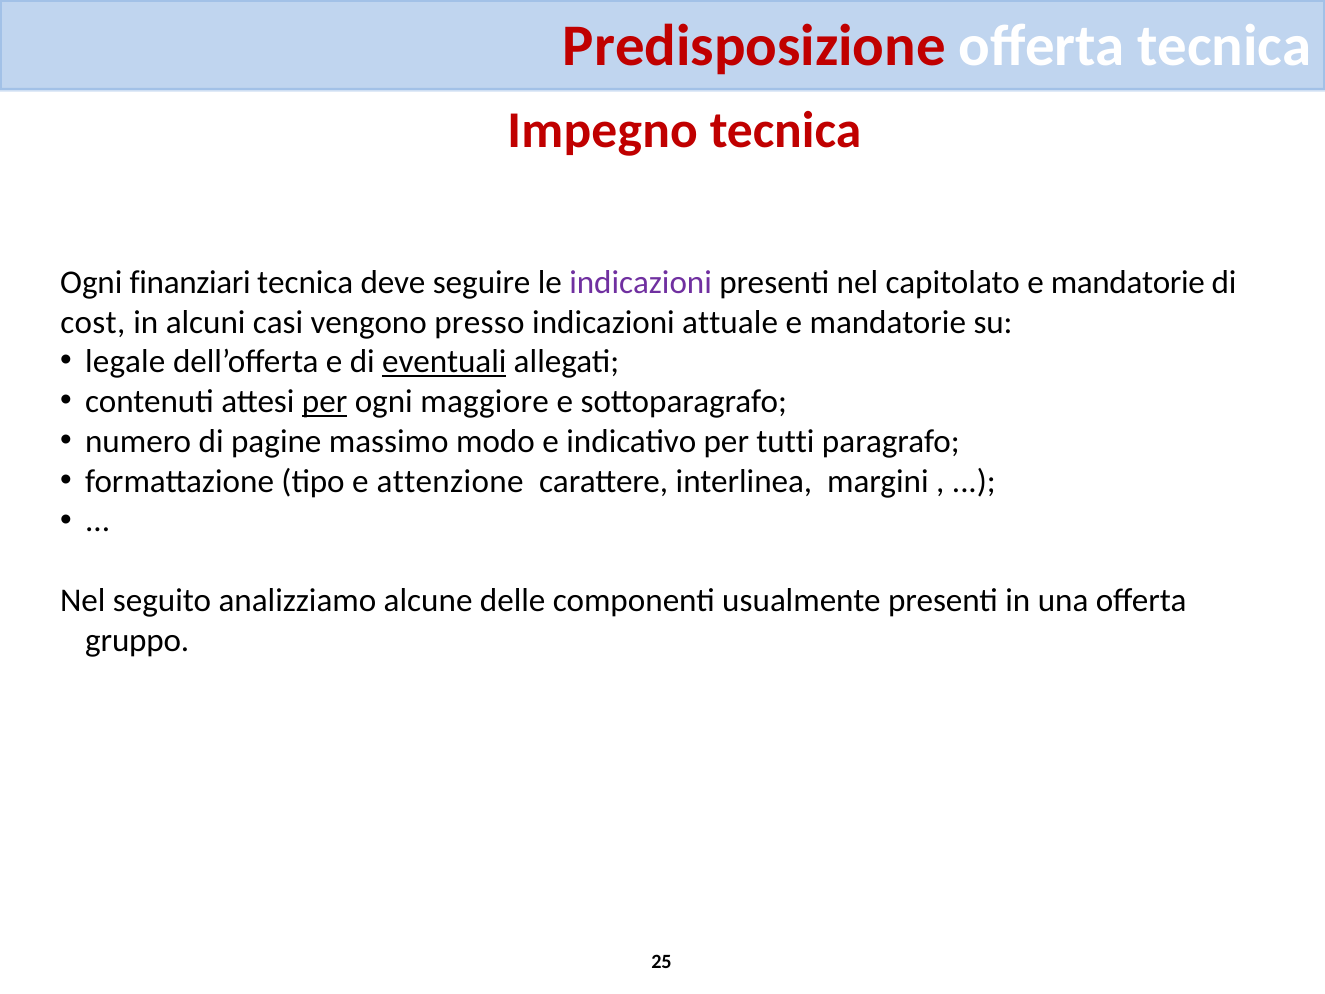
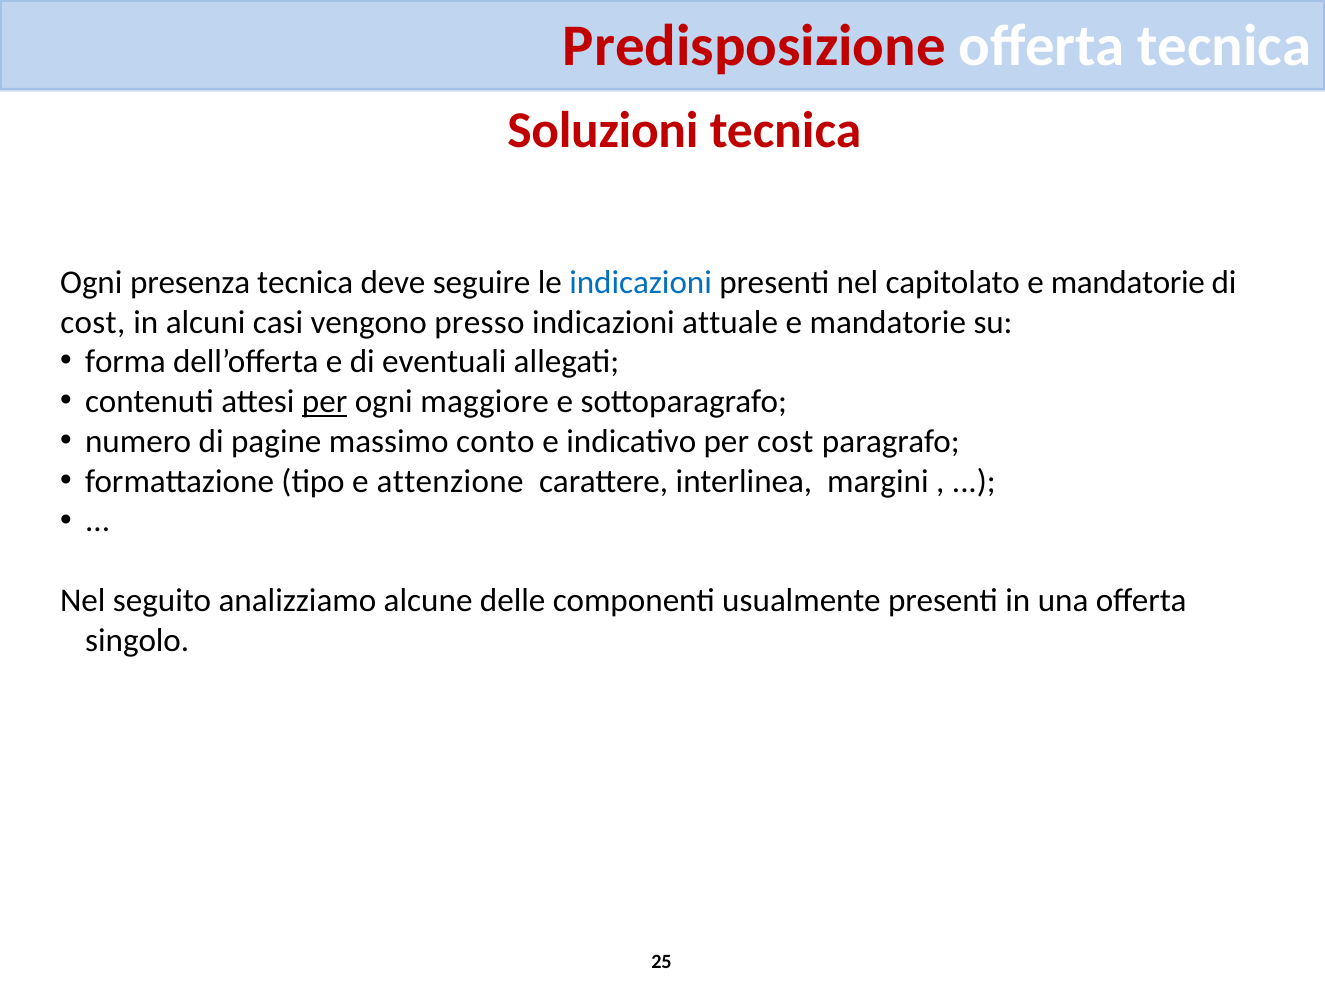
Impegno: Impegno -> Soluzioni (603, 131)
finanziari: finanziari -> presenza (190, 282)
indicazioni colour: purple -> blue (641, 282)
legale: legale -> forma (125, 362)
eventuali underline: present -> none (444, 362)
modo: modo -> conto (495, 441)
per tutti: tutti -> cost (785, 441)
gruppo: gruppo -> singolo (137, 640)
